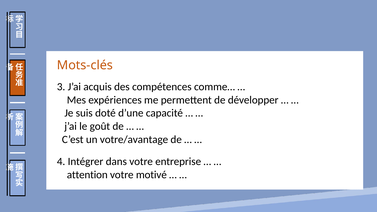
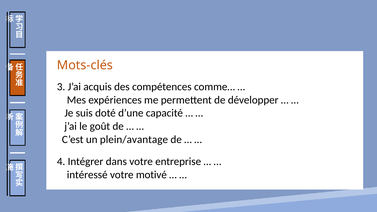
votre/avantage: votre/avantage -> plein/avantage (134, 140)
attention: attention -> intéressé (87, 175)
